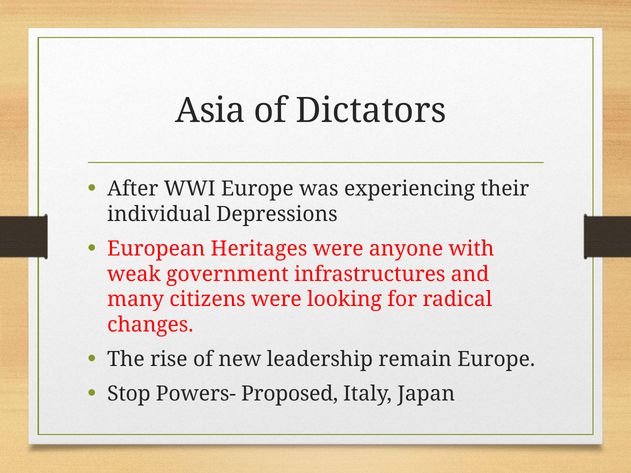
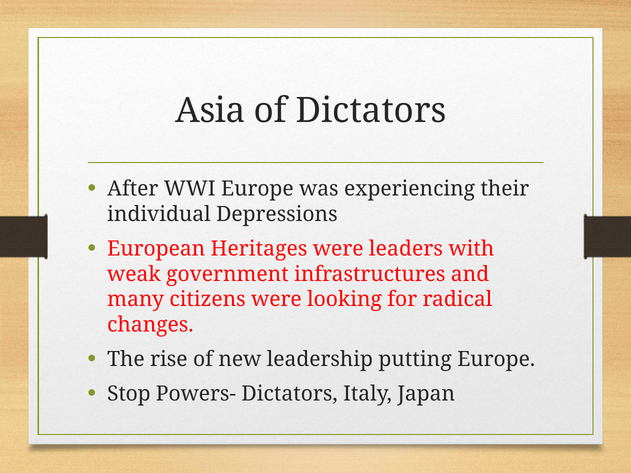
anyone: anyone -> leaders (406, 249)
remain: remain -> putting (415, 359)
Powers- Proposed: Proposed -> Dictators (290, 394)
